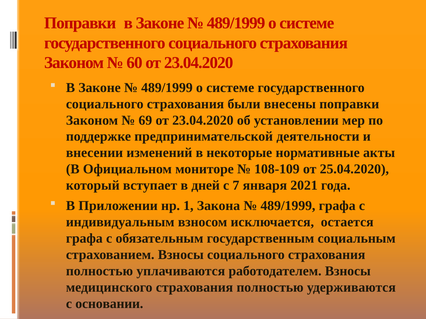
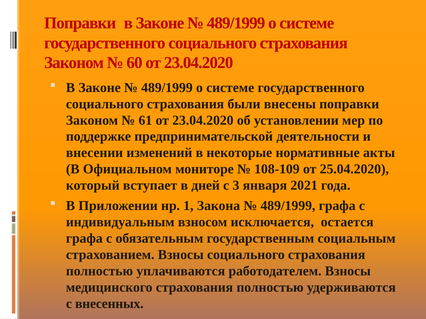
69: 69 -> 61 (145, 120)
7: 7 -> 3 (236, 186)
основании: основании -> внесенных (109, 304)
